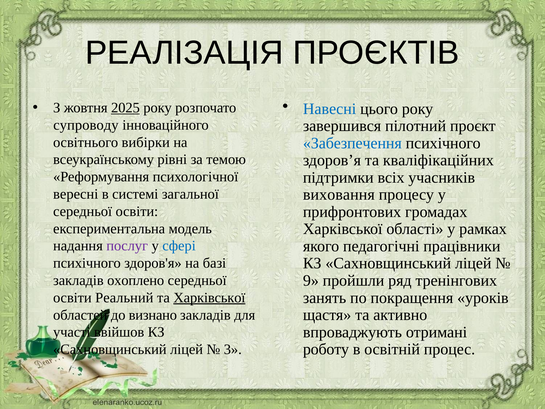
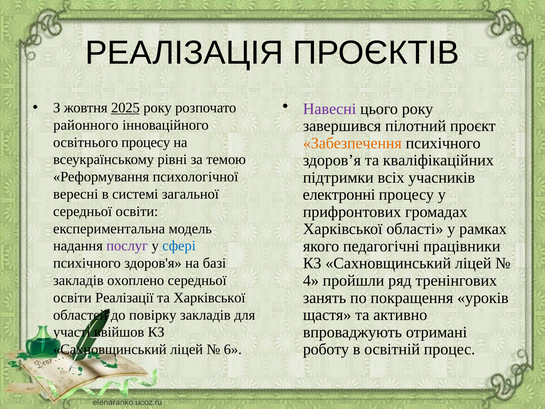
Навесні colour: blue -> purple (330, 109)
супроводу: супроводу -> районного (86, 125)
освітнього вибірки: вибірки -> процесу (146, 142)
Забезпечення colour: blue -> orange (352, 143)
виховання: виховання -> електронні (339, 195)
9: 9 -> 4 (311, 280)
Реальний: Реальний -> Реалізації (124, 297)
Харківської underline: present -> none (209, 297)
визнано: визнано -> повірку (153, 315)
3: 3 -> 6 (233, 349)
